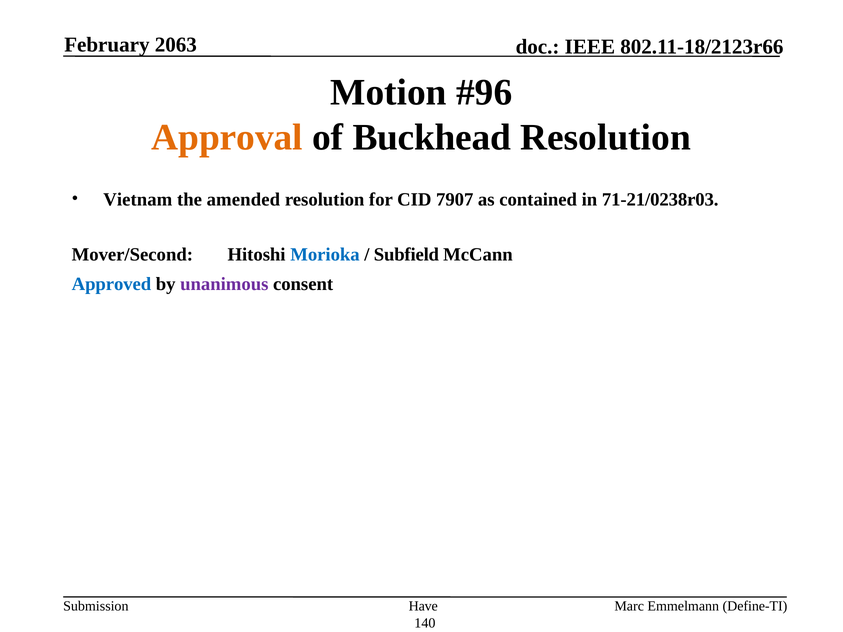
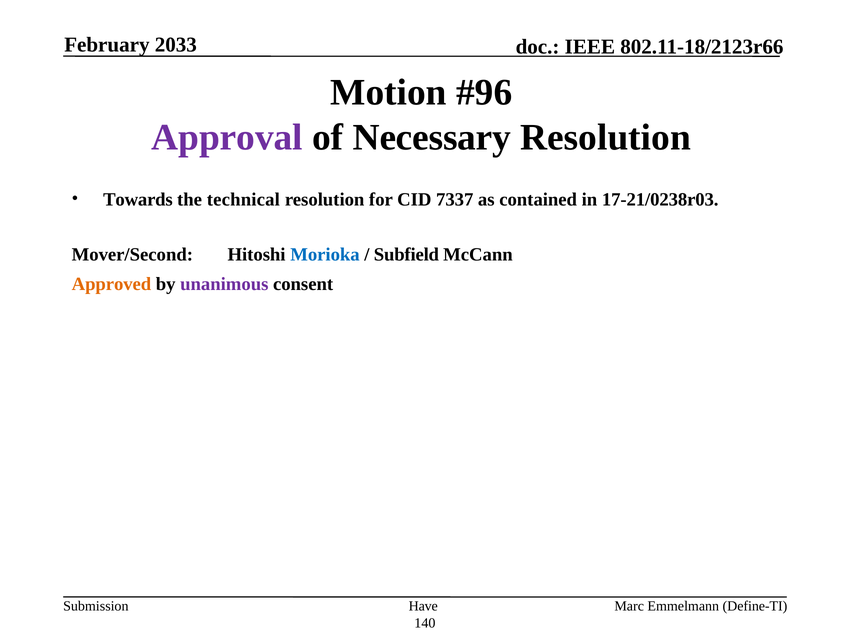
2063: 2063 -> 2033 (176, 45)
Approval colour: orange -> purple (227, 137)
Buckhead: Buckhead -> Necessary (432, 137)
Vietnam: Vietnam -> Towards (138, 199)
amended: amended -> technical (243, 199)
7907: 7907 -> 7337 (455, 199)
71-21/0238r03: 71-21/0238r03 -> 17-21/0238r03 (660, 199)
Approved colour: blue -> orange (111, 284)
